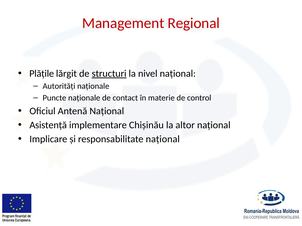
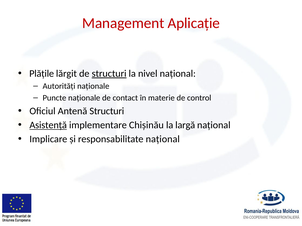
Regional: Regional -> Aplicație (194, 23)
Antenă Național: Național -> Structuri (107, 111)
Asistență underline: none -> present (48, 125)
altor: altor -> largă (185, 125)
